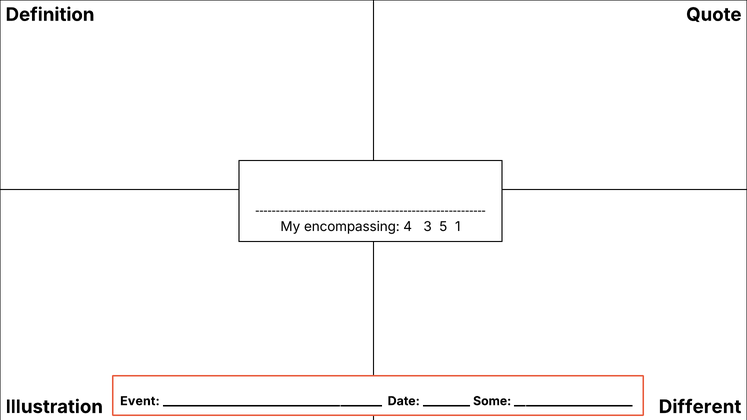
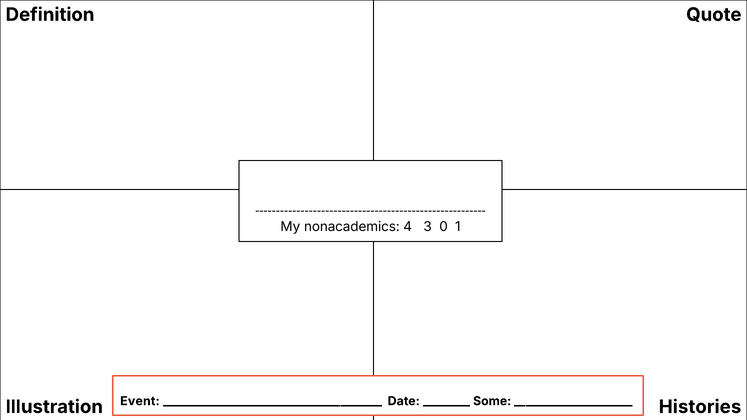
encompassing: encompassing -> nonacademics (352, 227)
5: 5 -> 0 (444, 227)
Different: Different -> Histories (700, 407)
